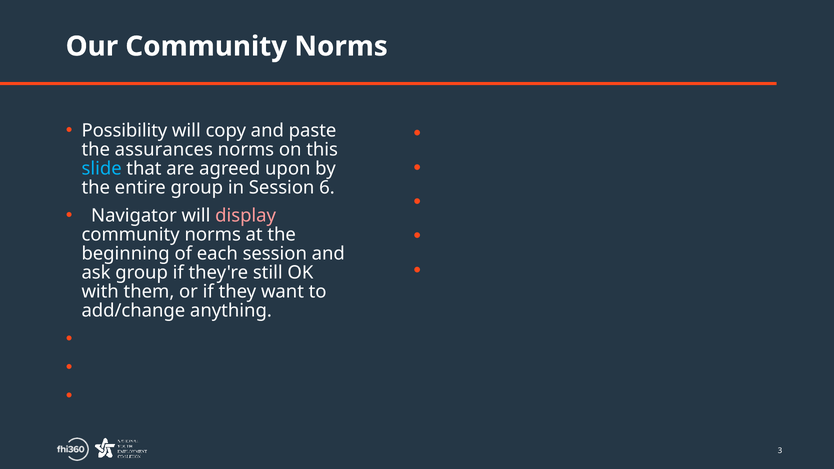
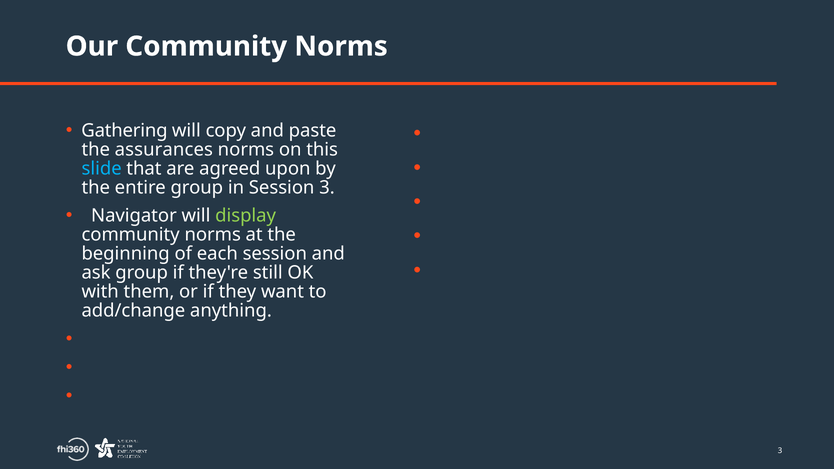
Possibility: Possibility -> Gathering (124, 130)
Session 6: 6 -> 3 (327, 188)
display colour: pink -> light green (246, 216)
